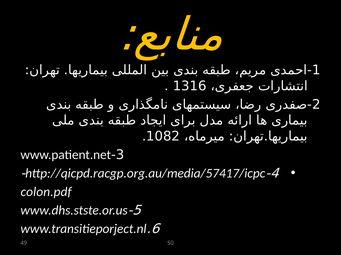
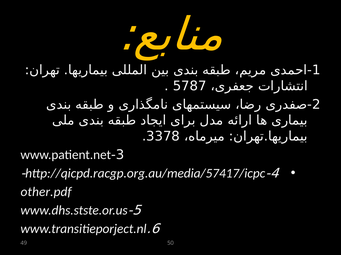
1316: 1316 -> 5787 (190, 86)
1082: 1082 -> 3378 (163, 137)
colon.pdf: colon.pdf -> other.pdf (46, 192)
